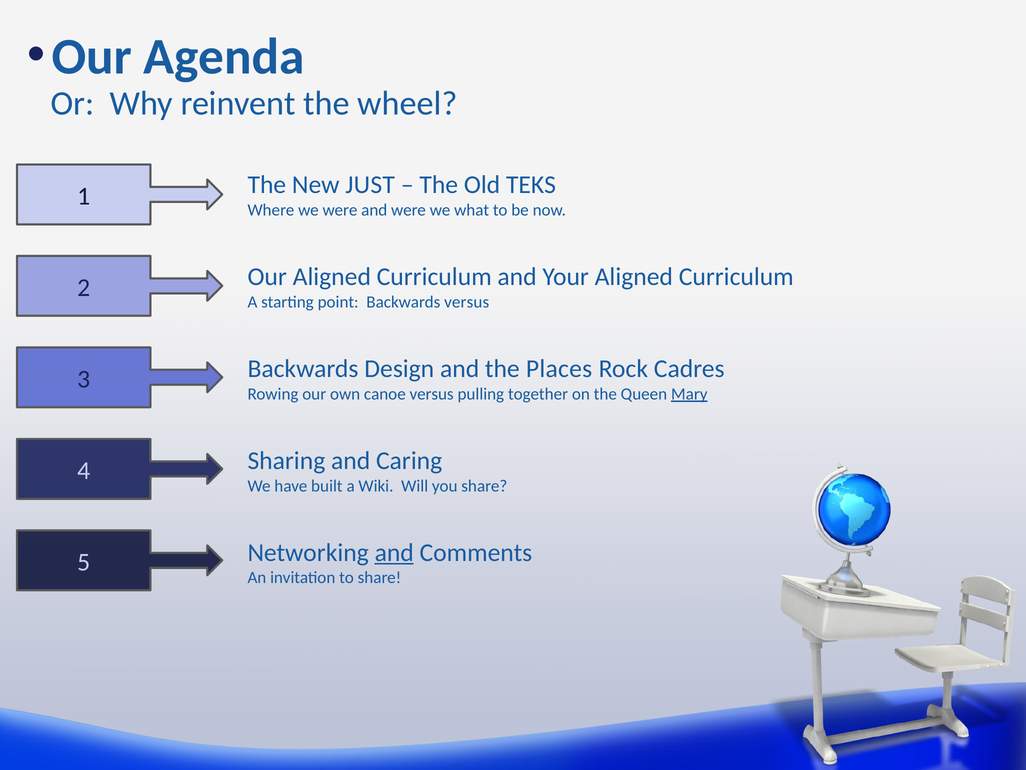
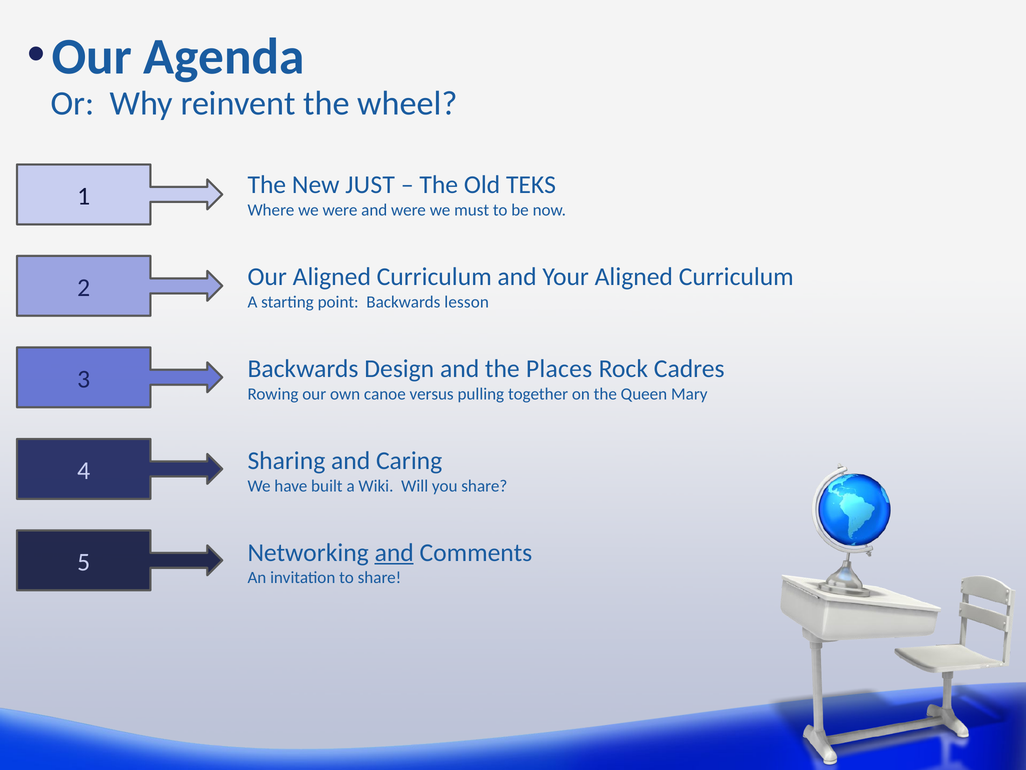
what: what -> must (472, 210)
Backwards versus: versus -> lesson (467, 302)
Mary underline: present -> none (689, 394)
